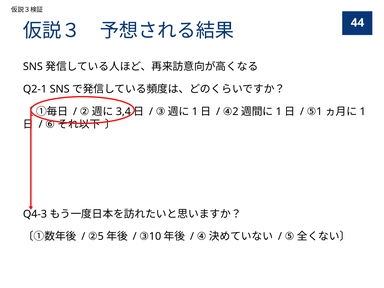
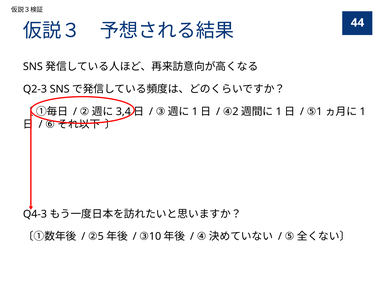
Q2-1: Q2-1 -> Q2-3 (35, 89)
